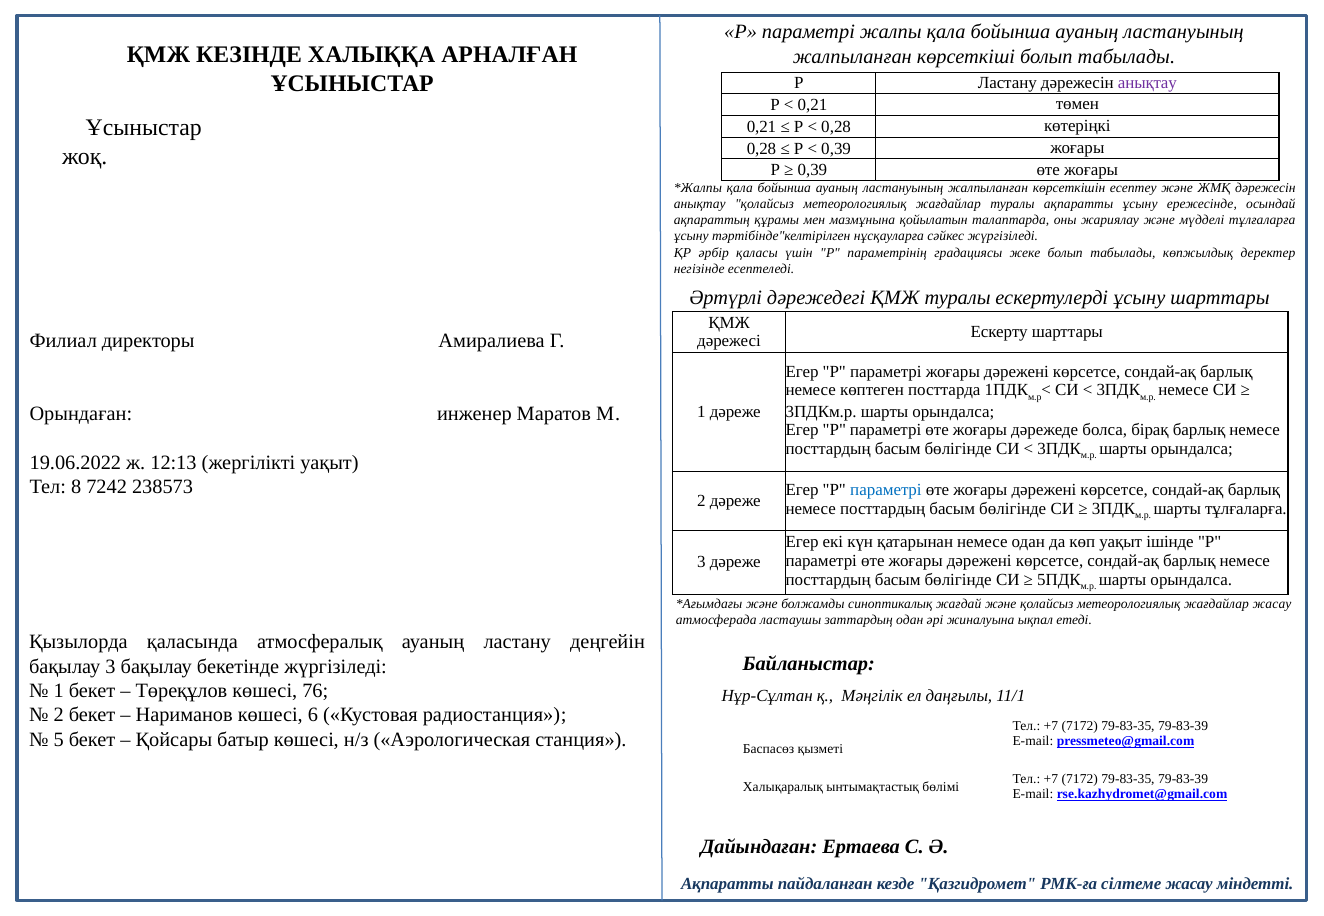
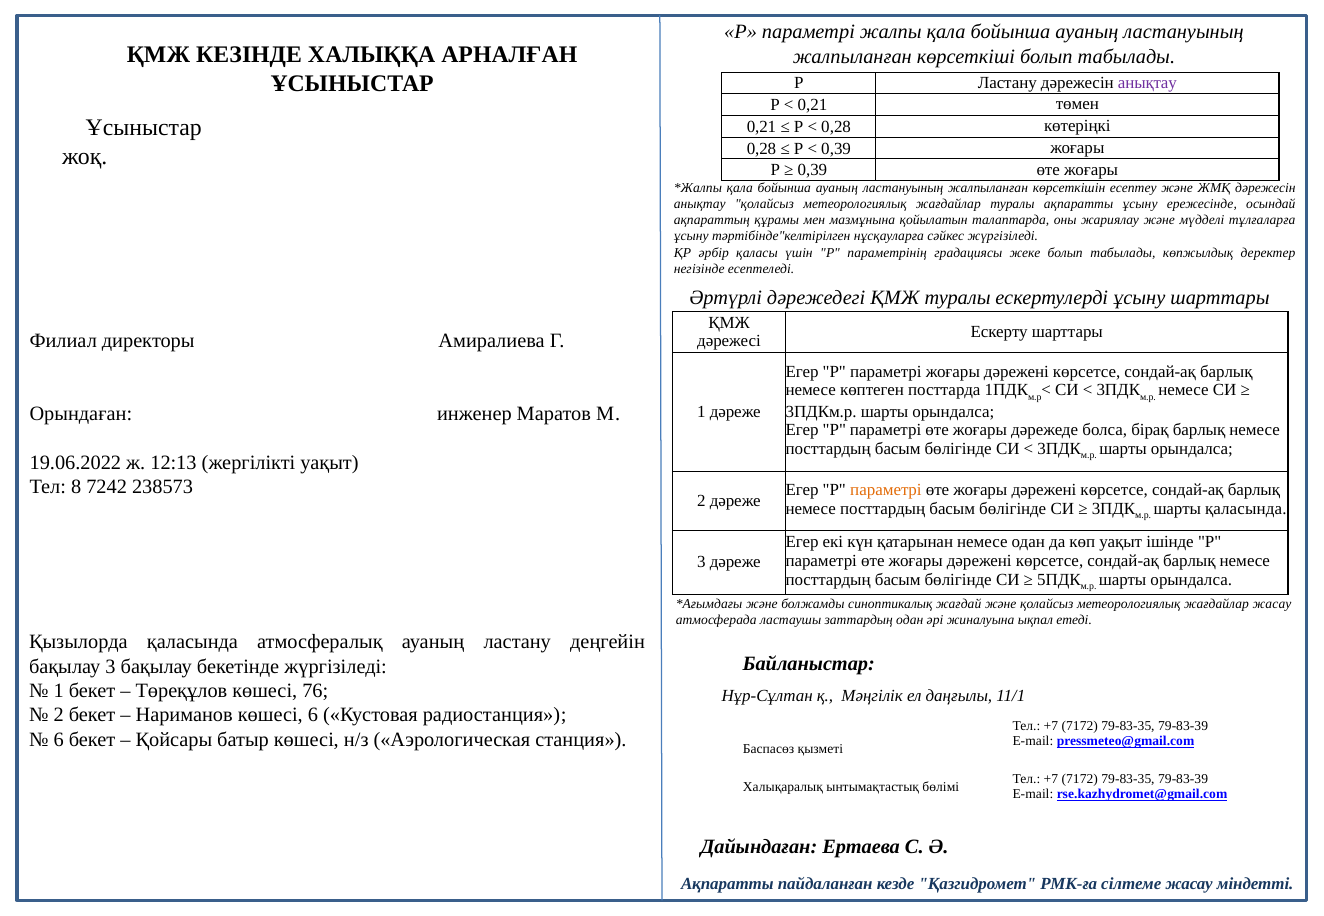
параметрі colour: blue -> orange (886, 490)
шарты тұлғаларға: тұлғаларға -> қаласында (1246, 509)
5: 5 -> 6 (59, 740)
